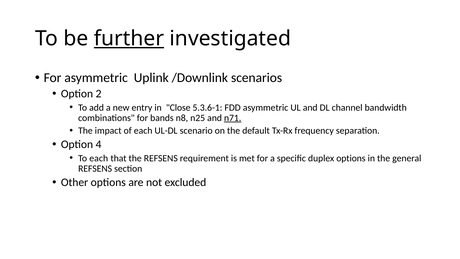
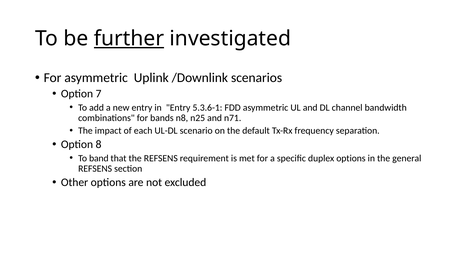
2: 2 -> 7 (99, 94)
in Close: Close -> Entry (178, 107)
n71 underline: present -> none (233, 118)
4: 4 -> 8 (99, 144)
To each: each -> band (99, 158)
